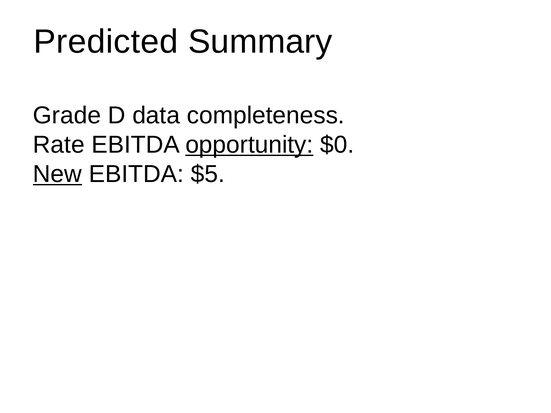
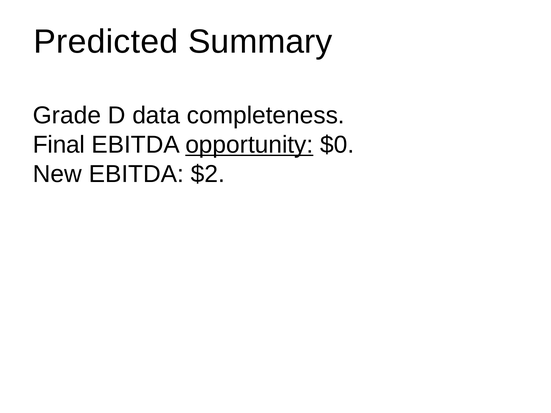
Rate: Rate -> Final (59, 145)
New underline: present -> none (57, 174)
$5: $5 -> $2 (208, 174)
